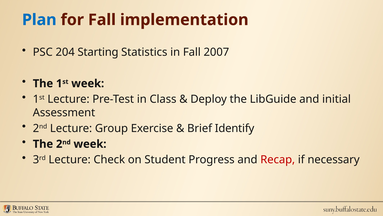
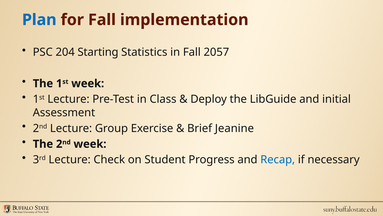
2007: 2007 -> 2057 (216, 52)
Identify: Identify -> Jeanine (234, 128)
Recap colour: red -> blue (278, 159)
